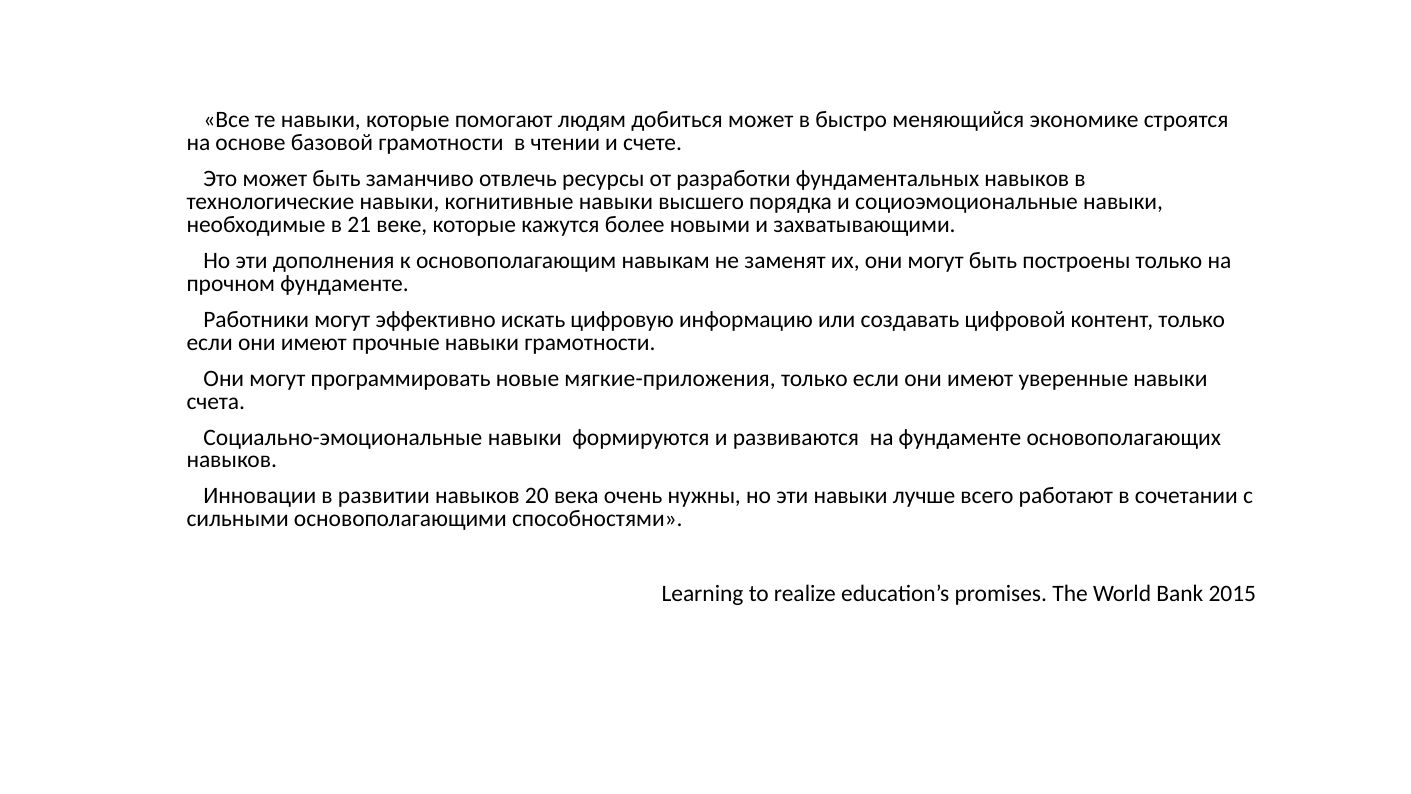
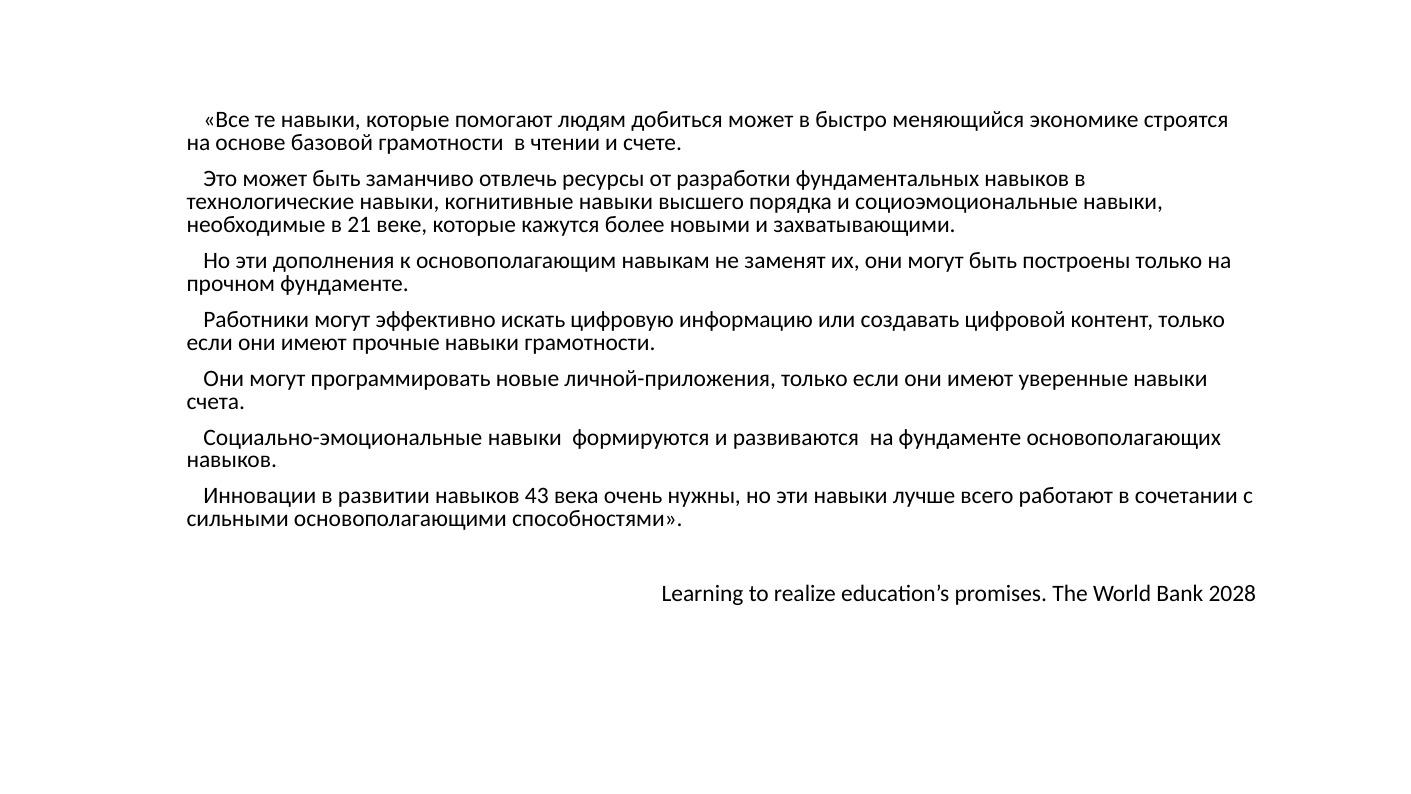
мягкие-приложения: мягкие-приложения -> личной-приложения (670, 378)
20: 20 -> 43 (537, 496)
2015: 2015 -> 2028 (1232, 593)
